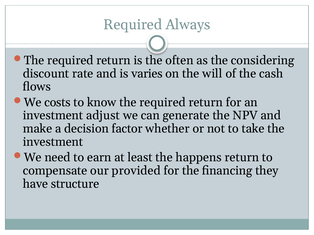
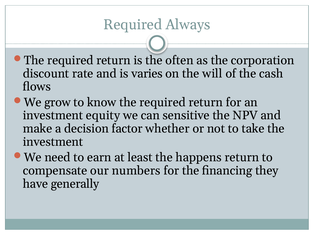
considering: considering -> corporation (263, 61)
costs: costs -> grow (58, 103)
adjust: adjust -> equity (103, 116)
generate: generate -> sensitive (186, 116)
provided: provided -> numbers (136, 171)
structure: structure -> generally (75, 184)
